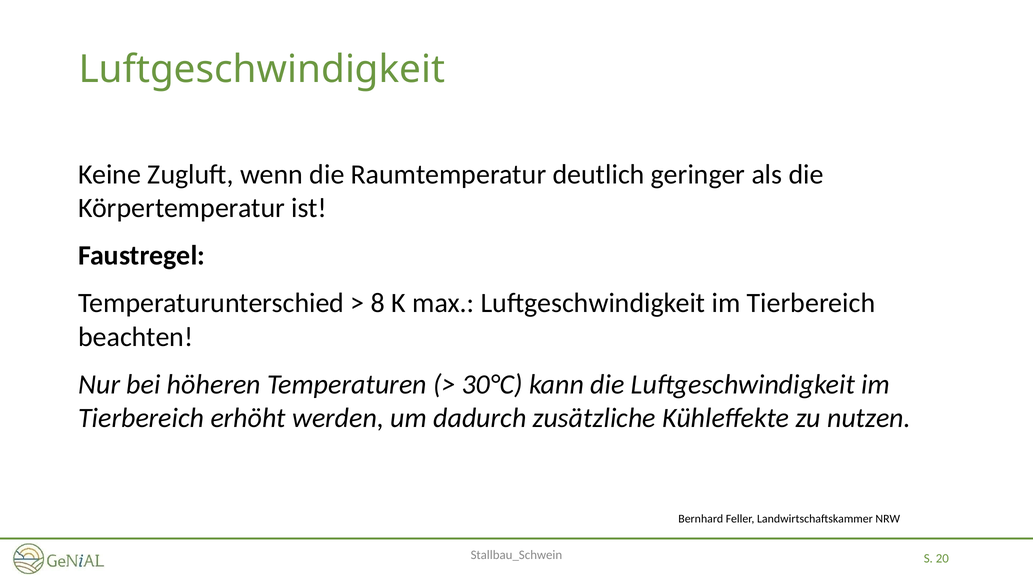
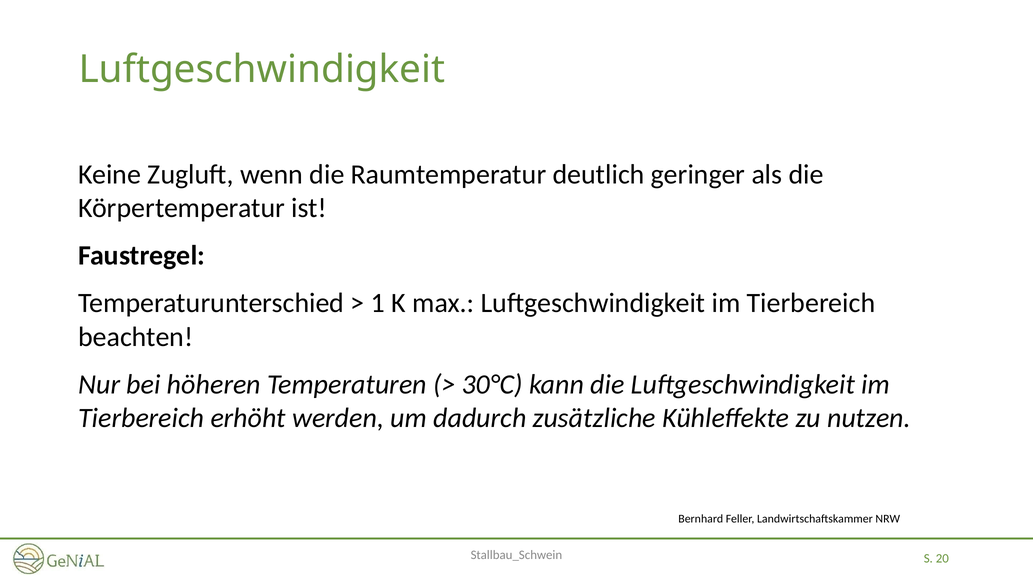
8: 8 -> 1 (378, 303)
